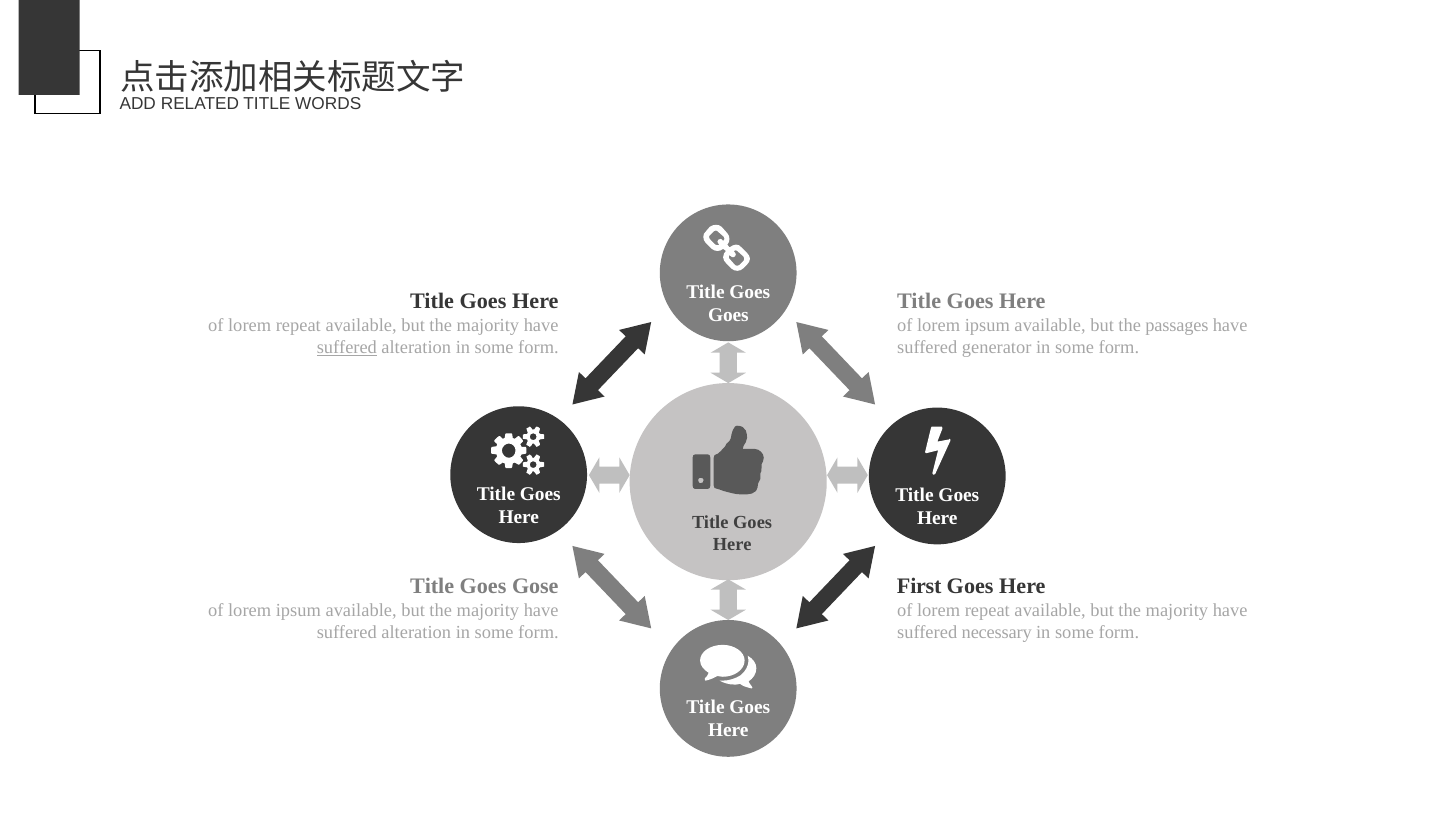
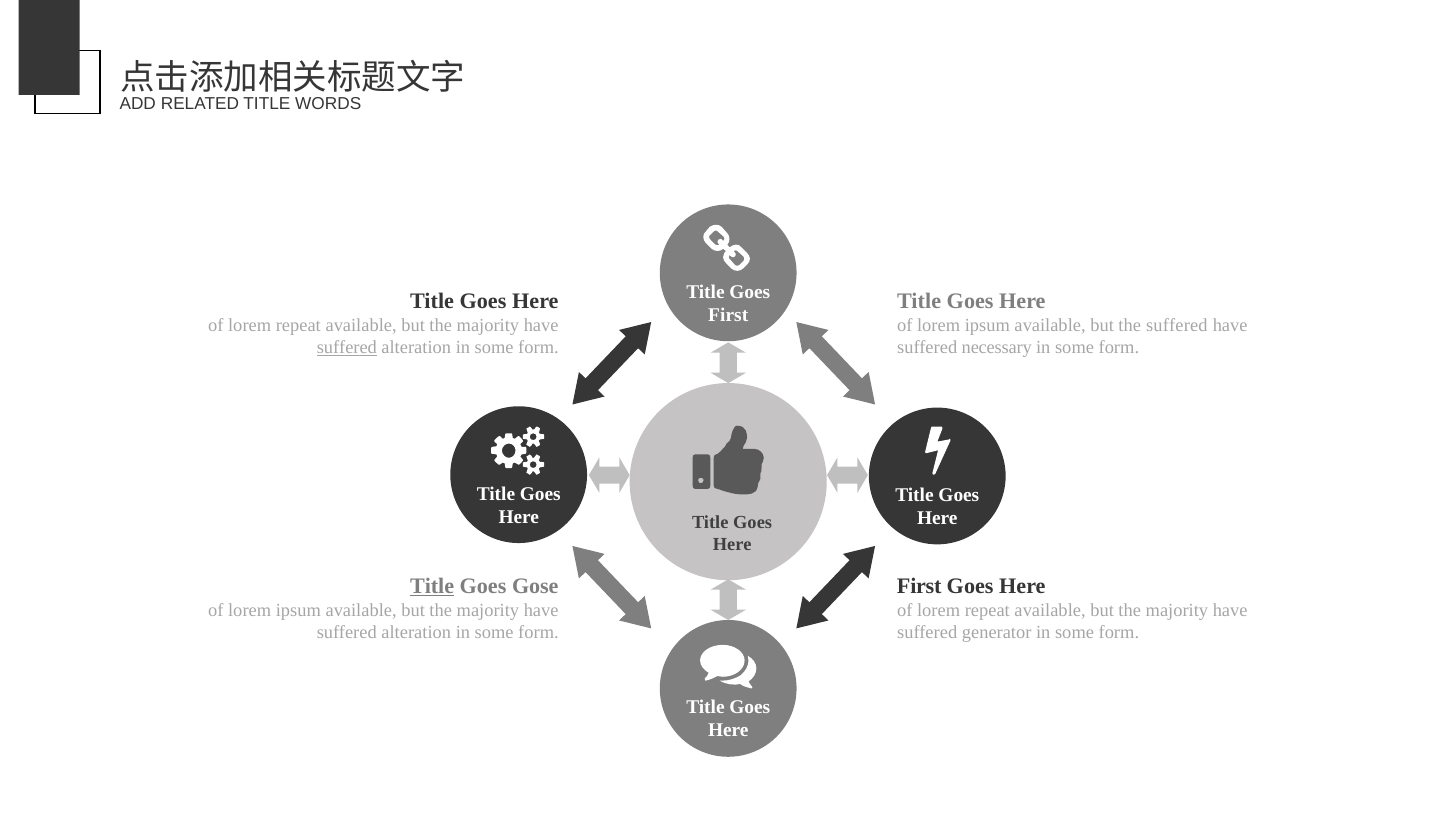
Goes: Goes -> First (728, 315)
the passages: passages -> suffered (1177, 325)
generator: generator -> necessary (997, 348)
Title underline: none -> present (432, 586)
necessary: necessary -> generator (997, 632)
